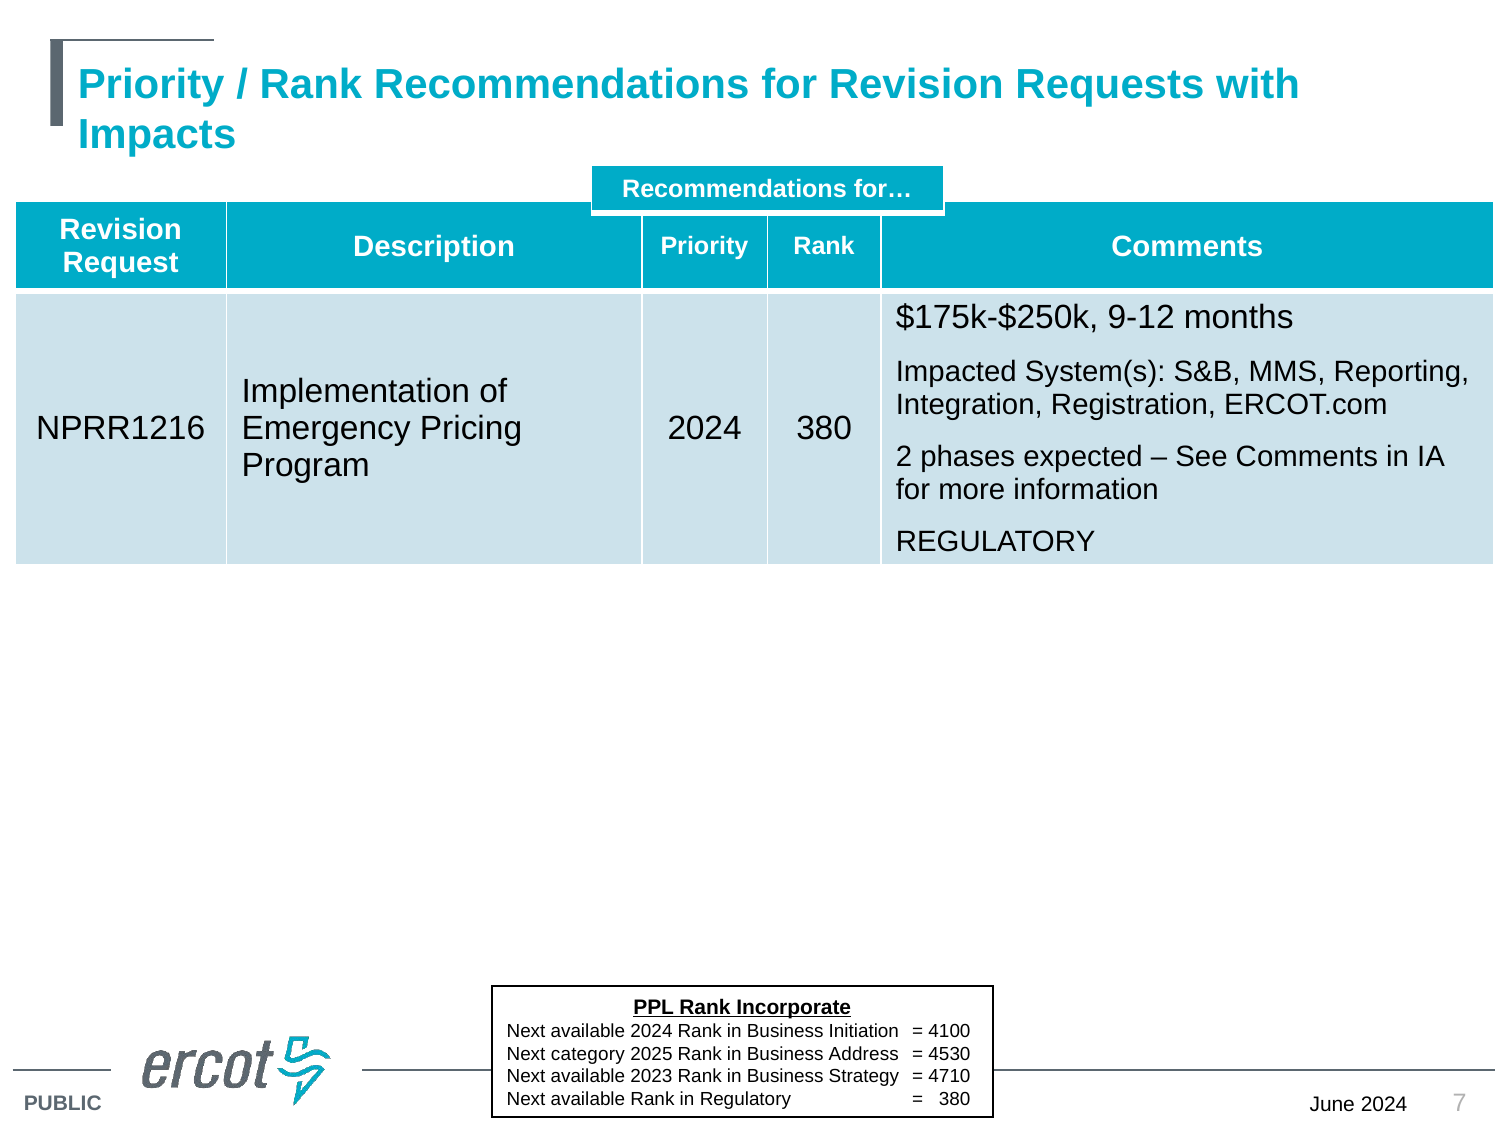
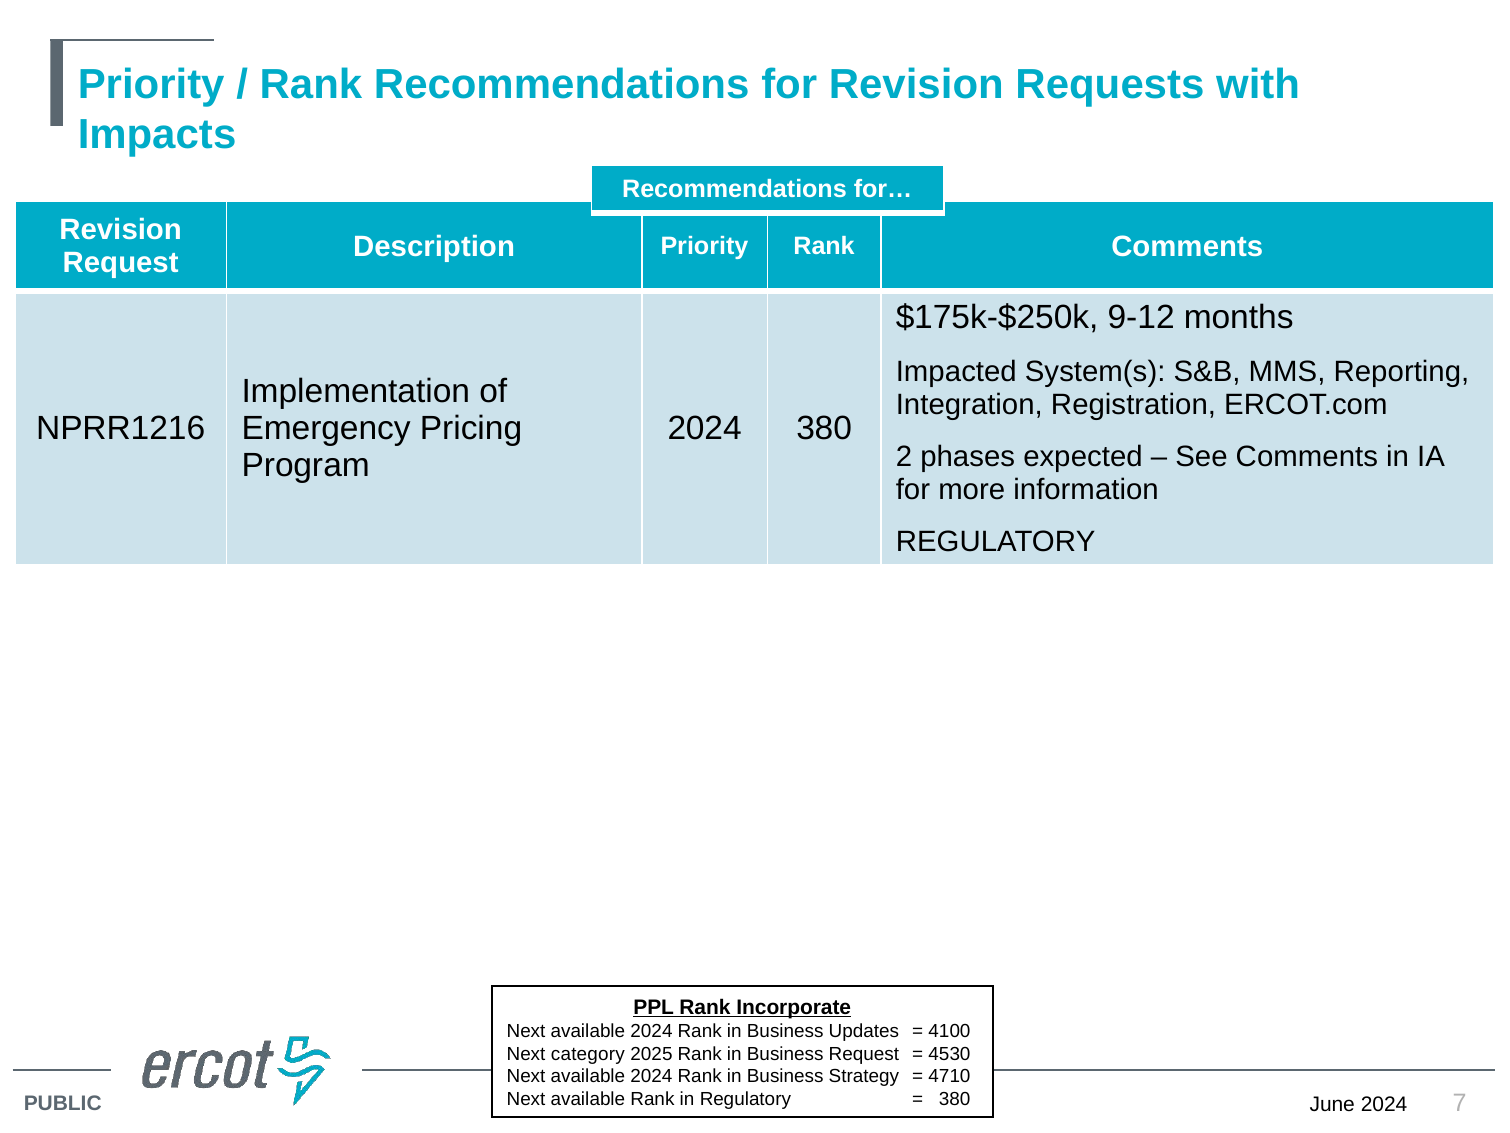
Initiation: Initiation -> Updates (864, 1031)
Business Address: Address -> Request (864, 1053)
2023: 2023 -> 2024 (651, 1076)
